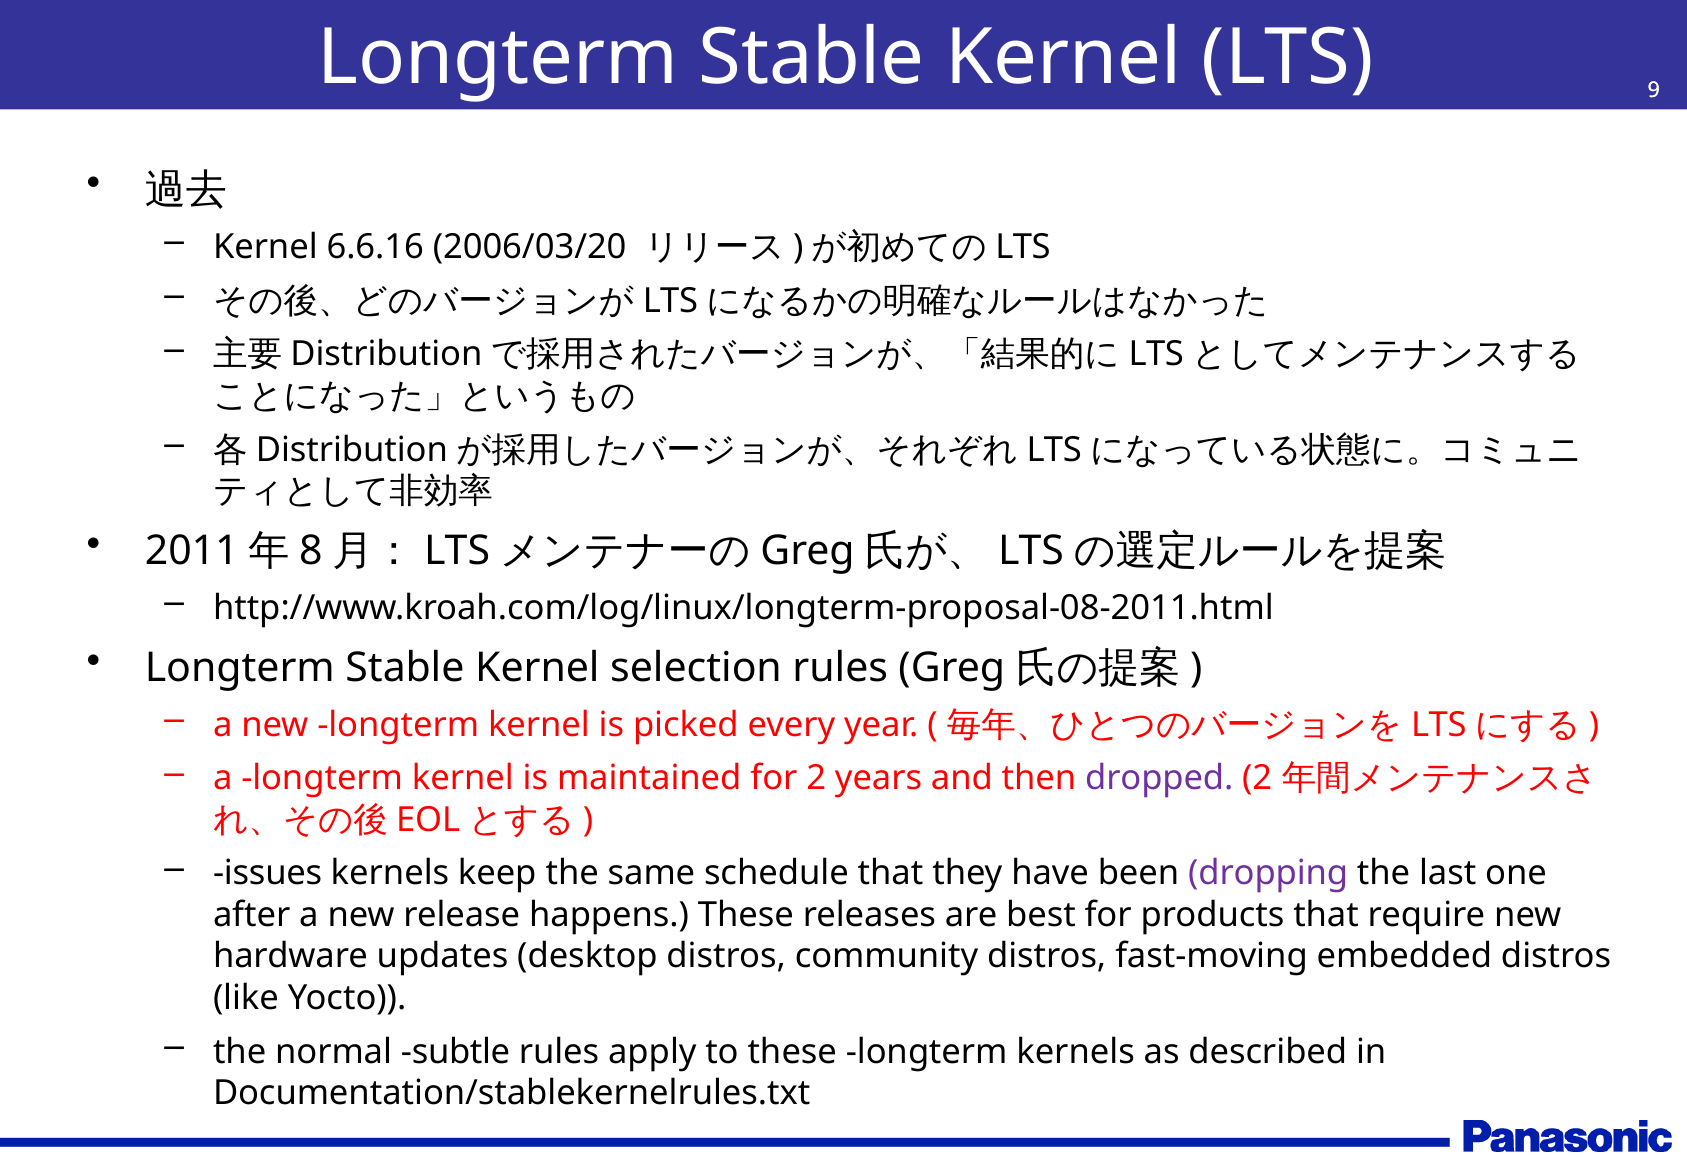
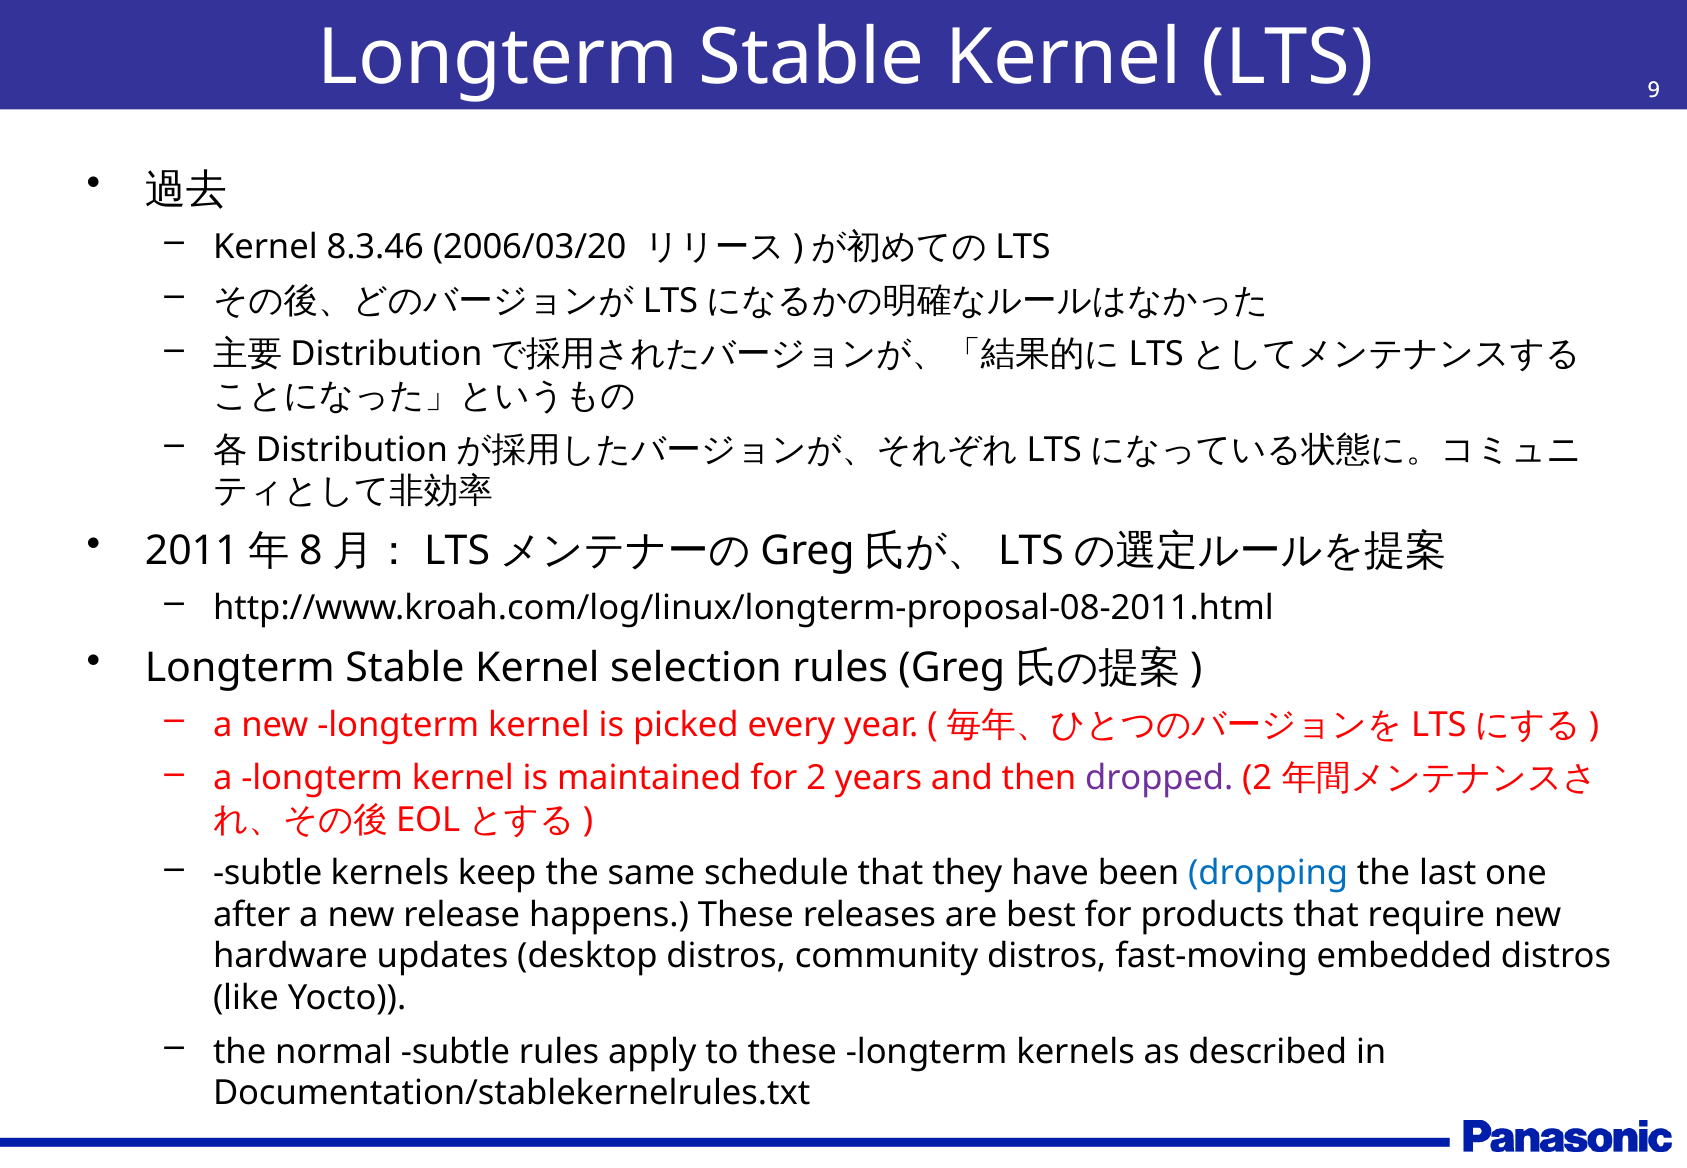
6.6.16: 6.6.16 -> 8.3.46 (375, 247)
issues: issues -> subtle (268, 873)
dropping colour: purple -> blue (1268, 873)
